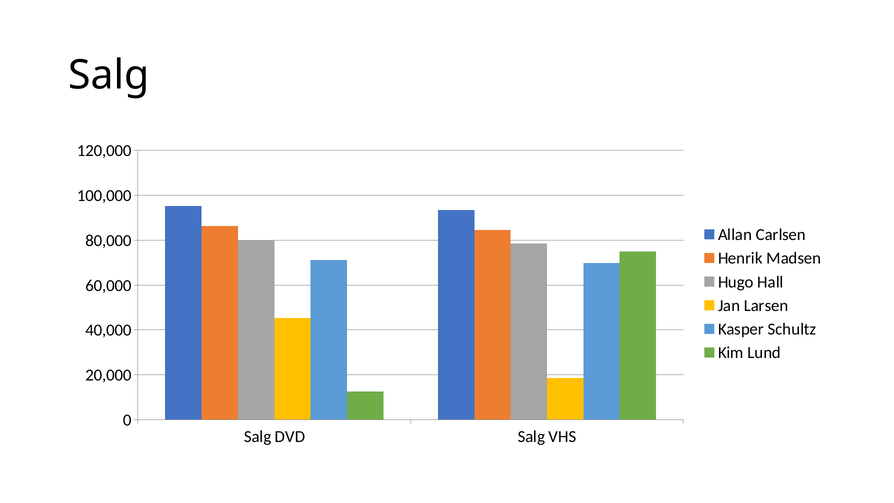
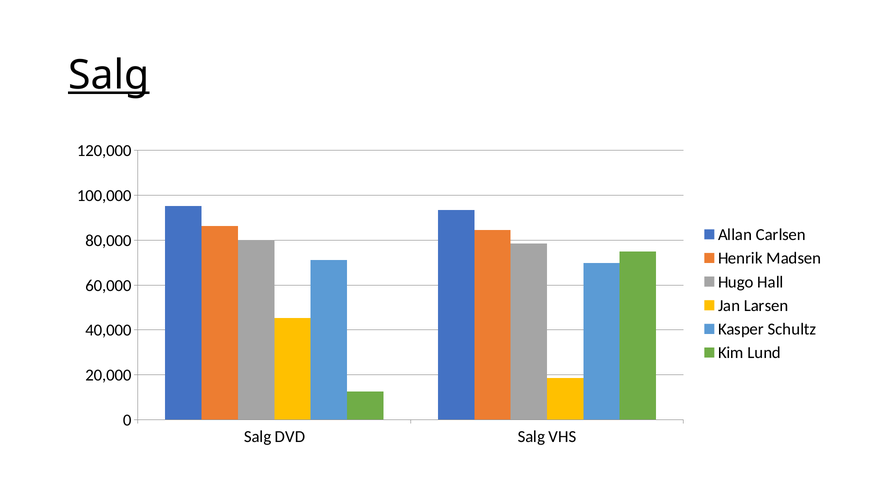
Salg underline: none -> present (109, 75)
